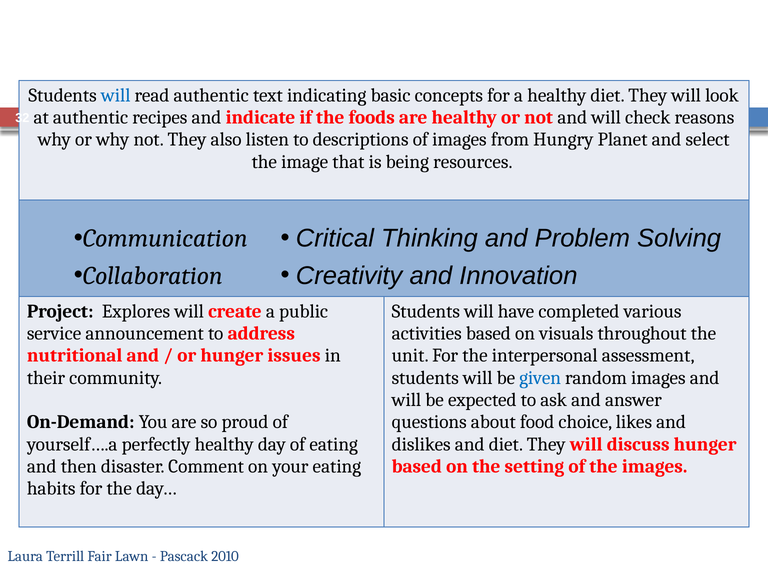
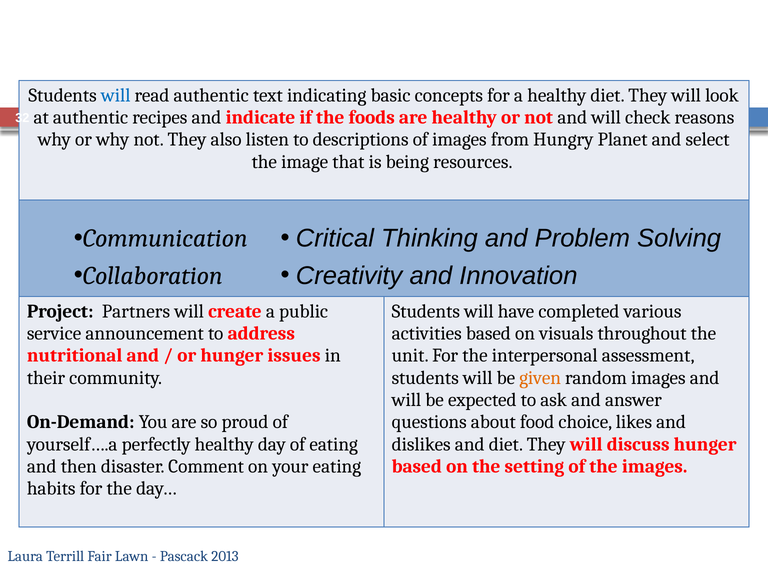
Explores: Explores -> Partners (136, 311)
given colour: blue -> orange (540, 378)
2010: 2010 -> 2013 (225, 556)
